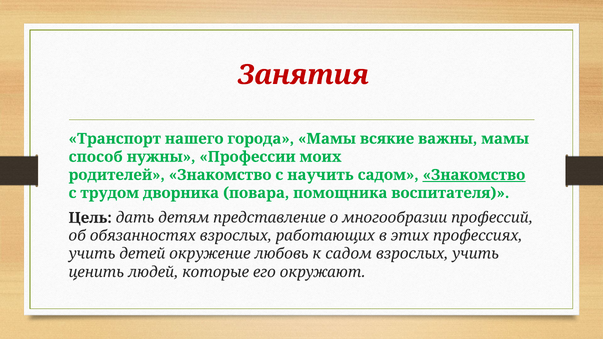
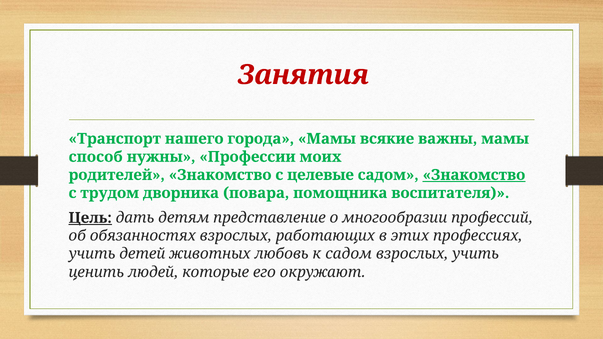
научить: научить -> целевые (321, 175)
Цель underline: none -> present (90, 218)
окружение: окружение -> животных (210, 254)
